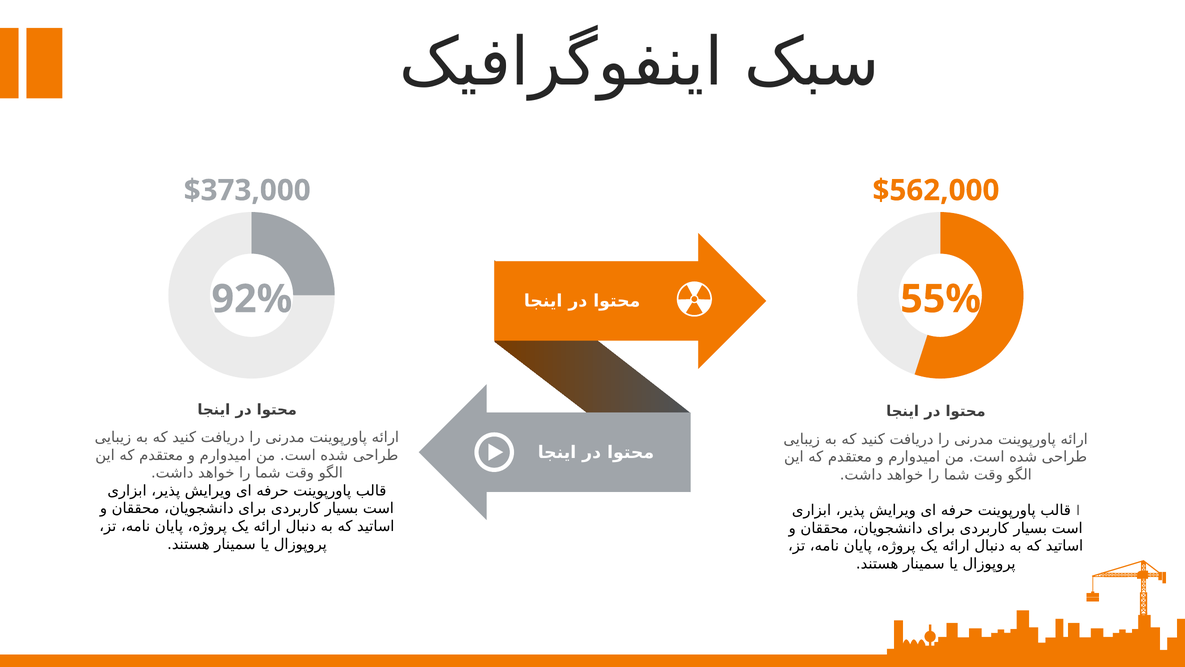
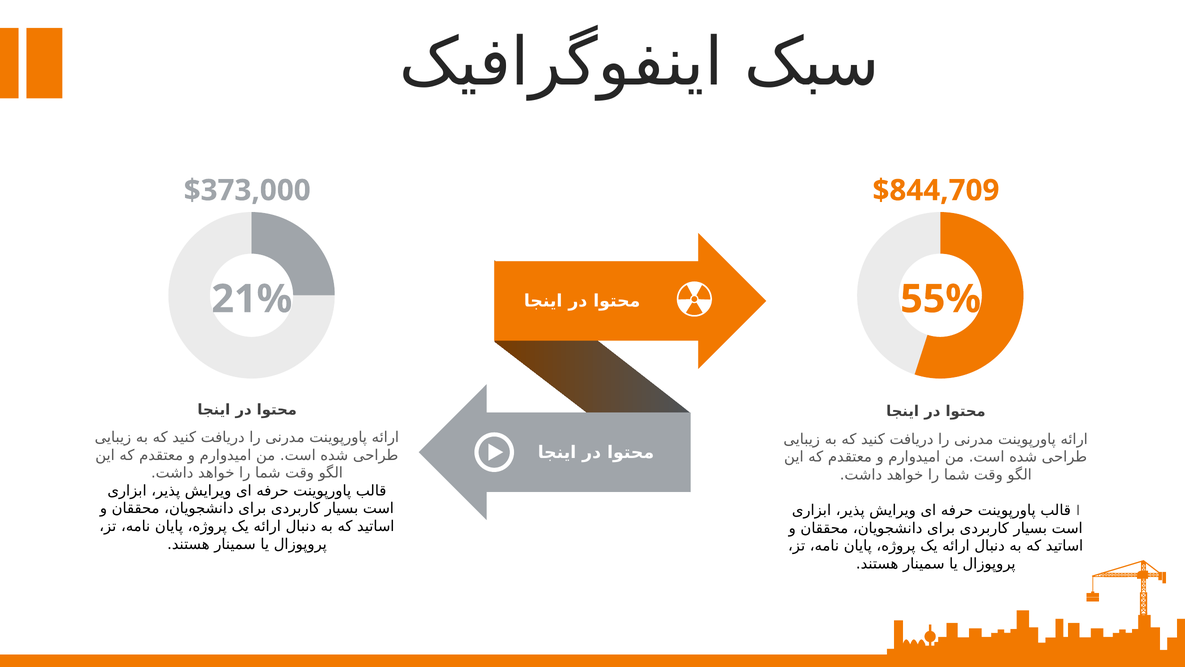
$562,000: $562,000 -> $844,709 (936, 190)
92%: 92% -> 21% (252, 299)
